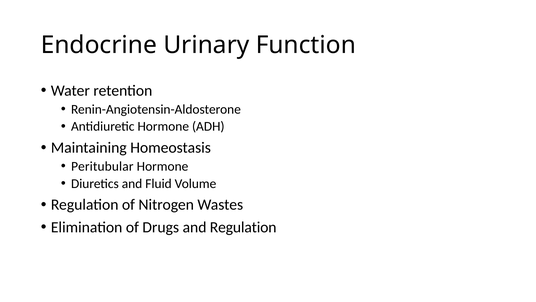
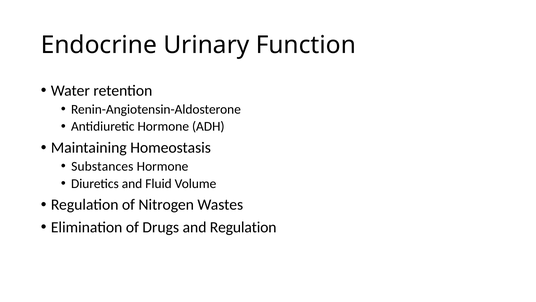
Peritubular: Peritubular -> Substances (102, 166)
